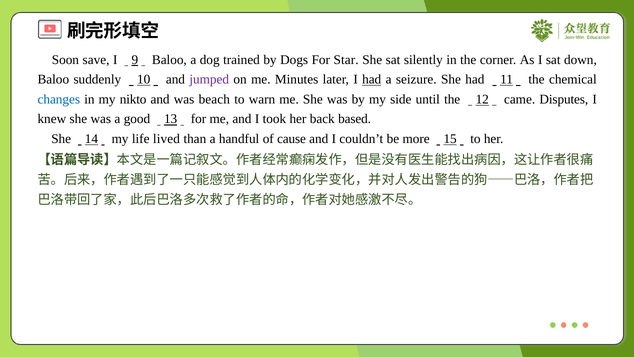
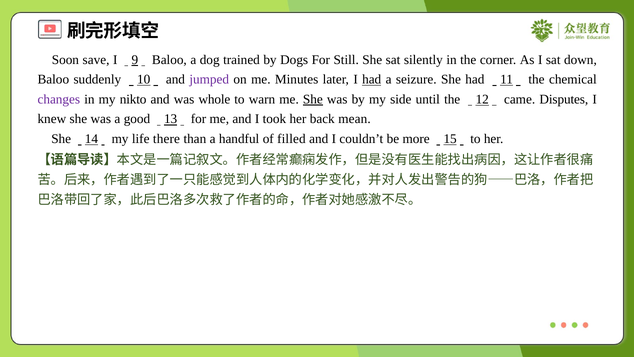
Star: Star -> Still (346, 60)
changes colour: blue -> purple (59, 99)
beach: beach -> whole (214, 99)
She underline: none -> present (313, 99)
based: based -> mean (354, 119)
lived: lived -> there (166, 139)
cause: cause -> filled (291, 139)
